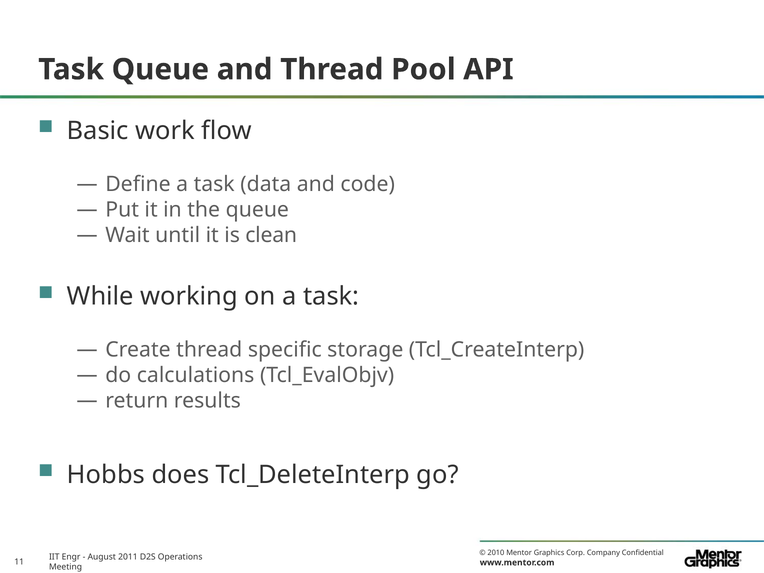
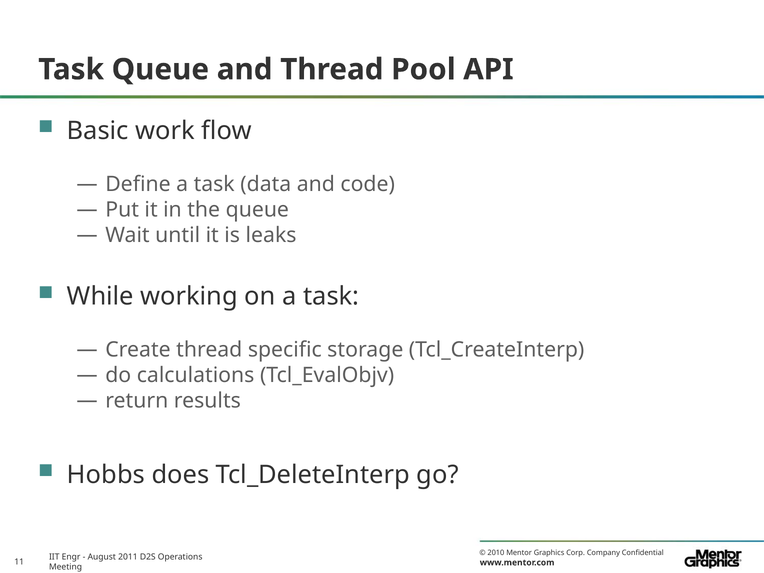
clean: clean -> leaks (271, 235)
